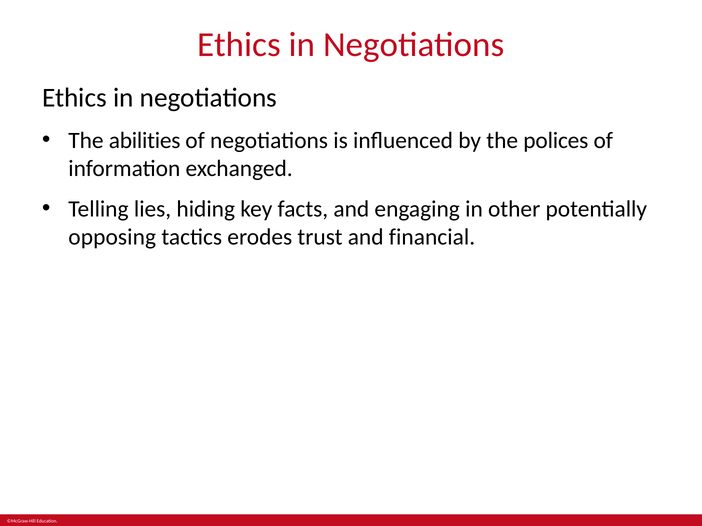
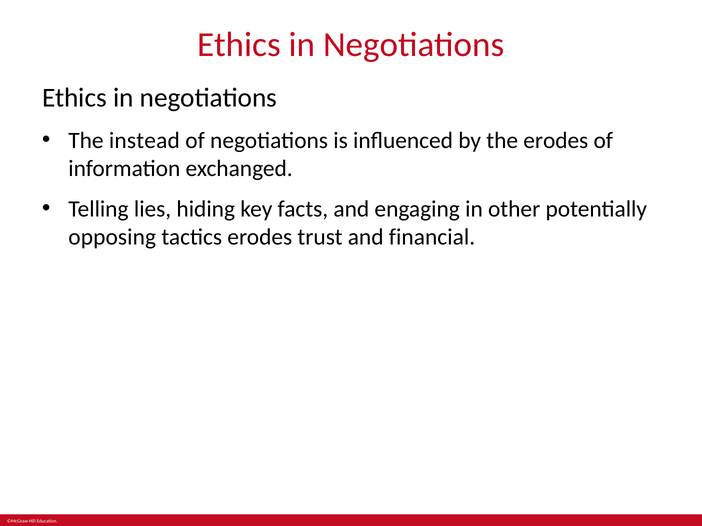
abilities: abilities -> instead (144, 140)
the polices: polices -> erodes (556, 140)
